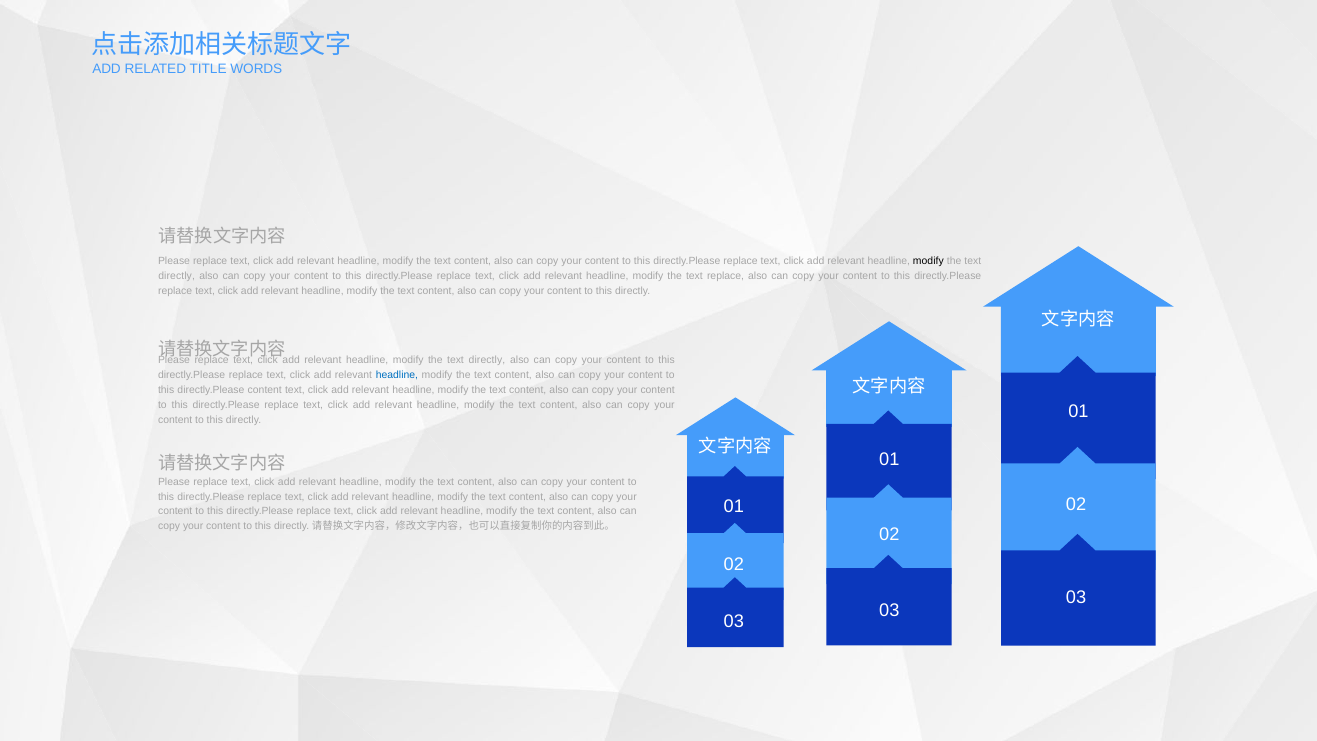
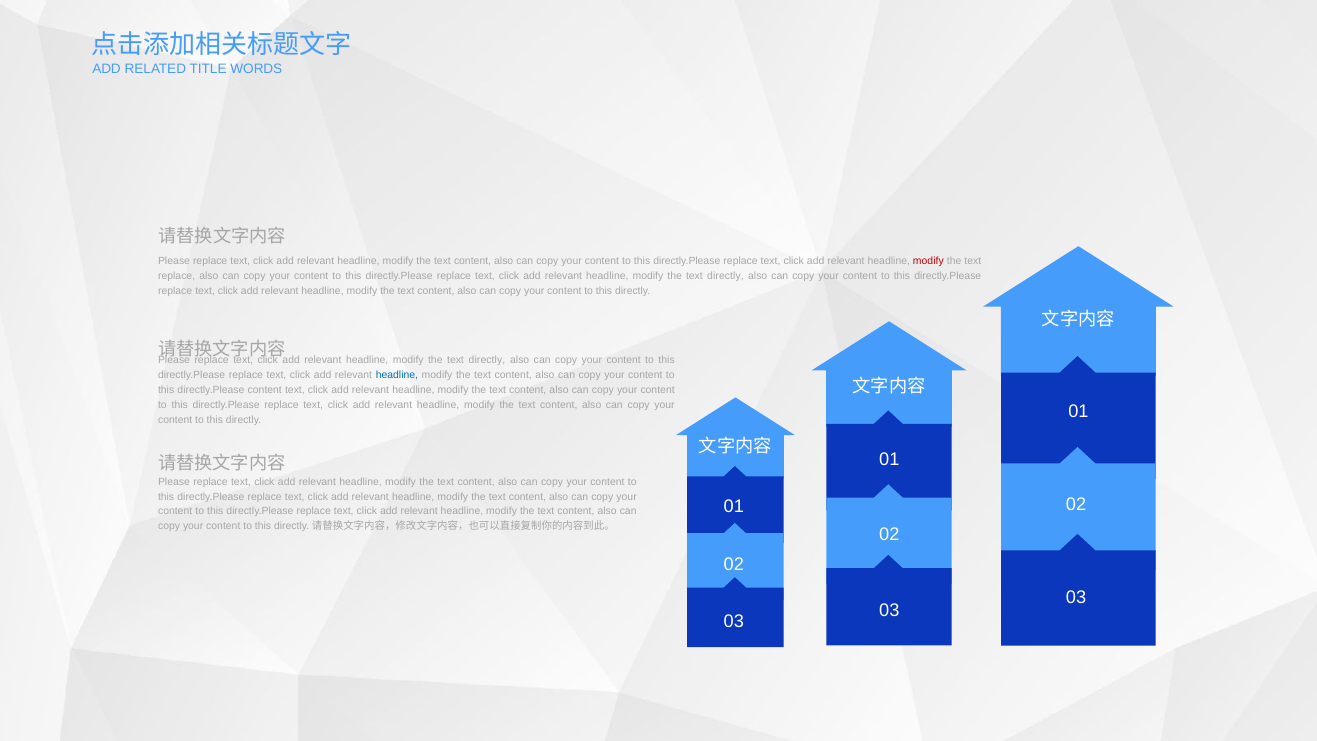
modify colour: black -> red (928, 261)
directly: directly -> replace (177, 276)
replace: replace -> directly (725, 276)
